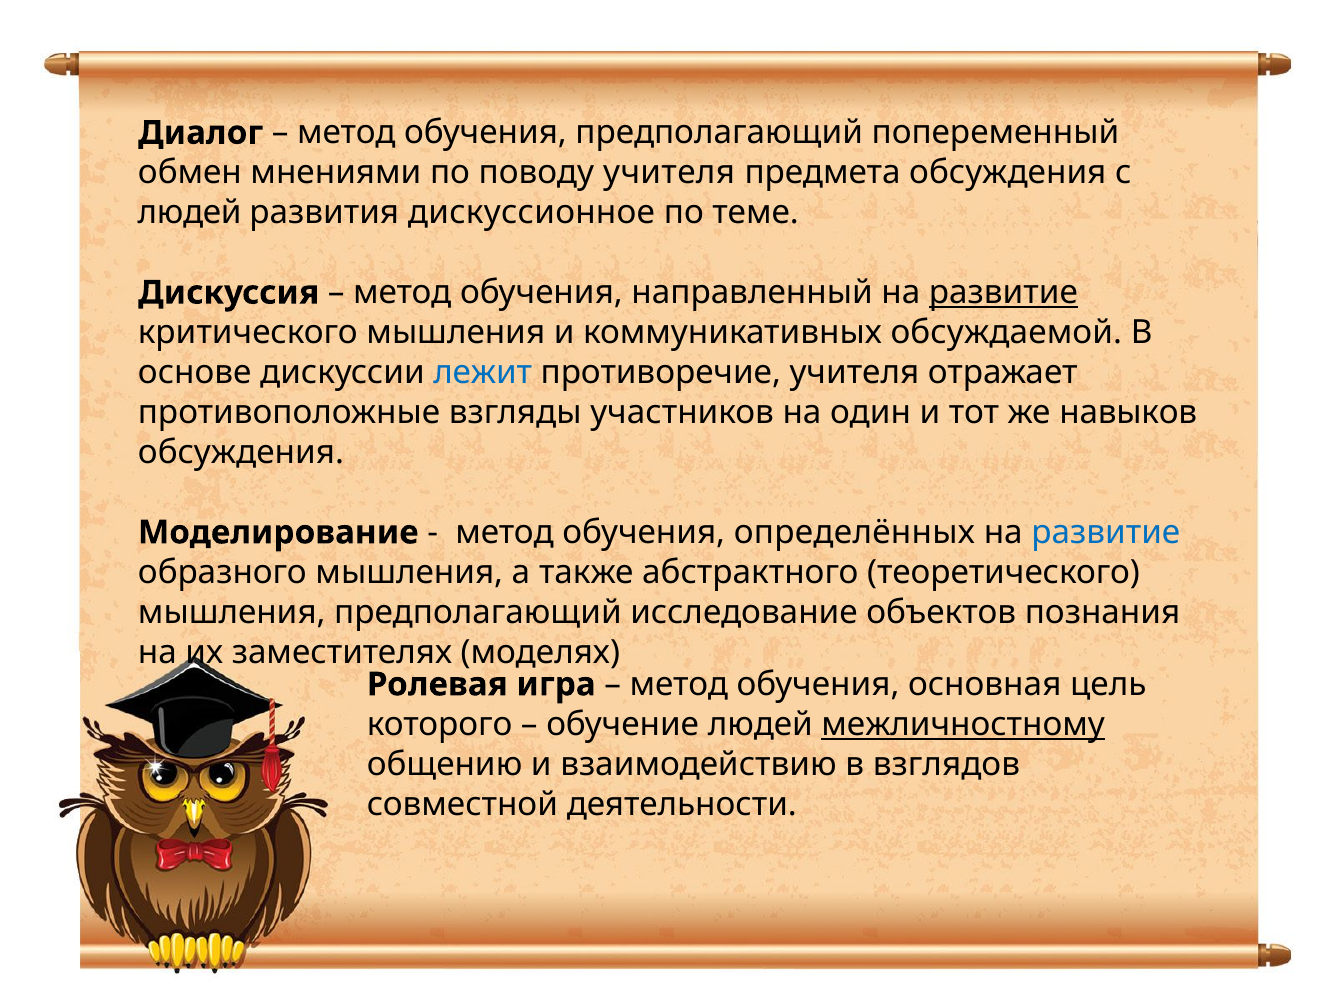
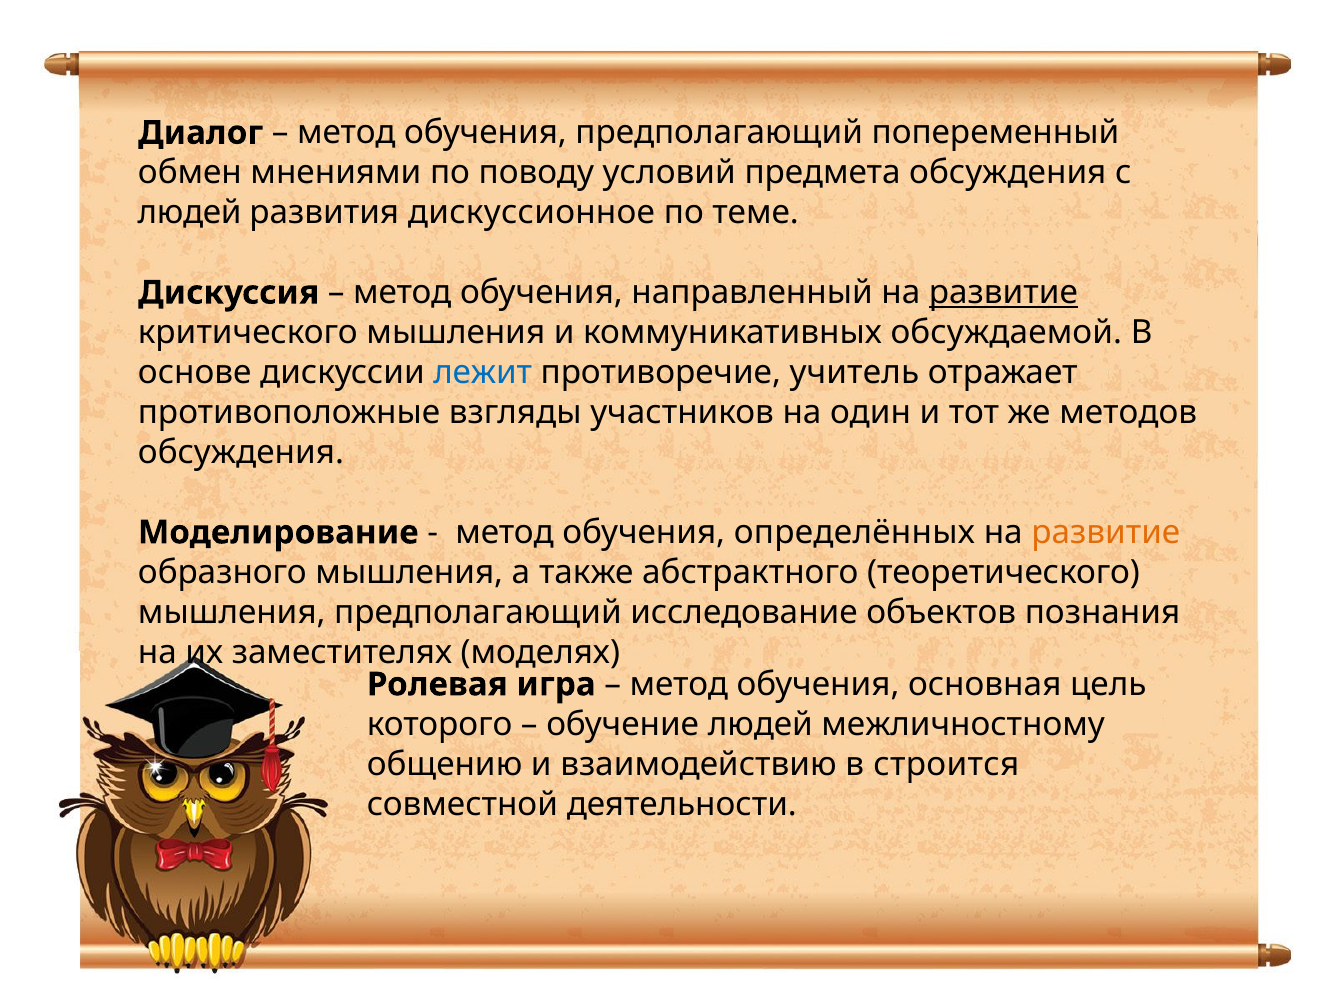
поводу учителя: учителя -> условий (669, 173)
противоречие учителя: учителя -> учитель (854, 373)
навыков: навыков -> методов (1128, 413)
развитие colour: blue -> orange (1106, 532)
межличностному underline: present -> none (963, 724)
взглядов: взглядов -> строится (946, 764)
